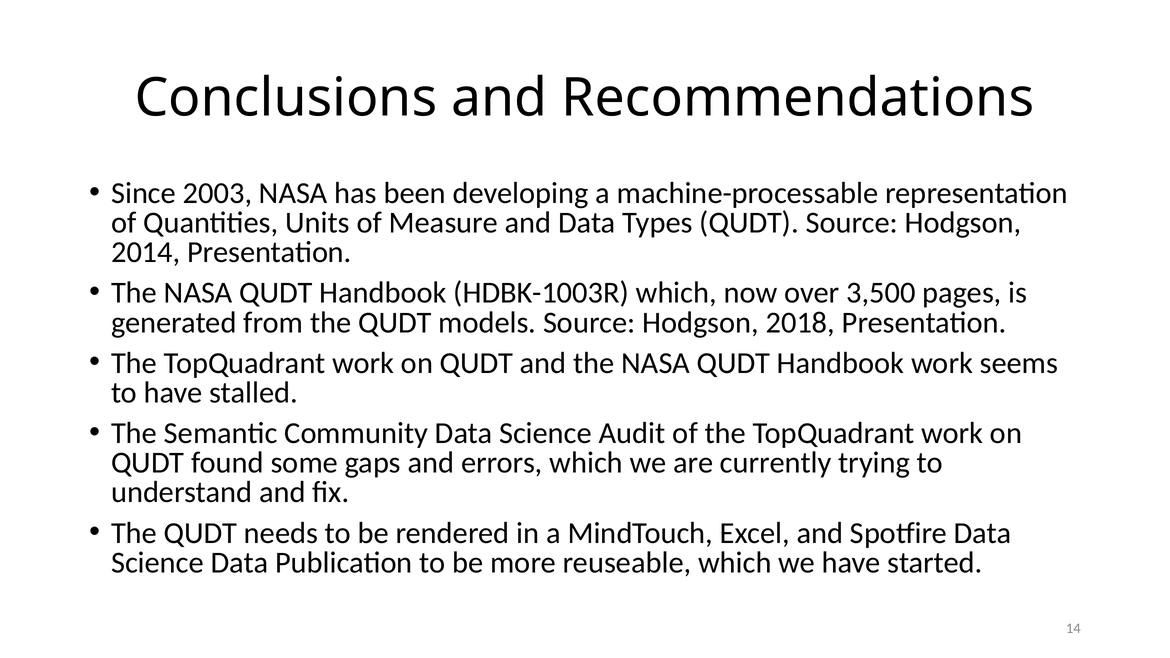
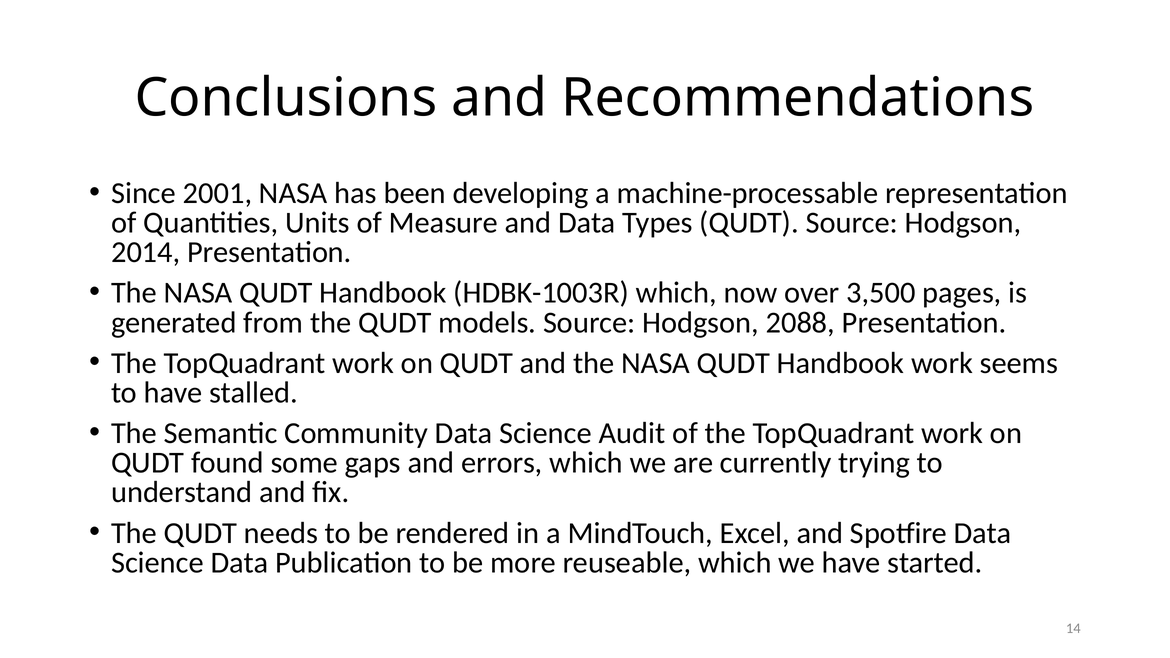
2003: 2003 -> 2001 (218, 193)
2018: 2018 -> 2088 (800, 323)
